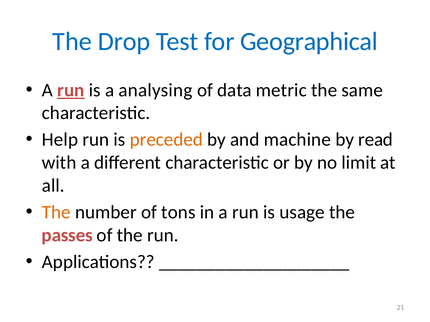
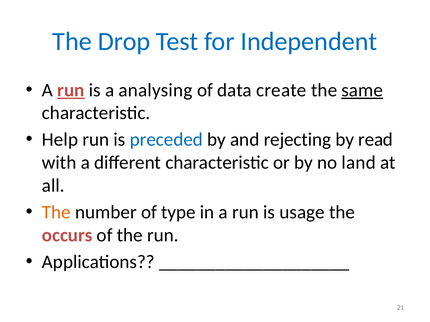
Geographical: Geographical -> Independent (309, 42)
metric: metric -> create (281, 90)
same underline: none -> present (362, 90)
preceded colour: orange -> blue (166, 140)
machine: machine -> rejecting (297, 140)
limit: limit -> land (359, 163)
tons: tons -> type (178, 213)
passes: passes -> occurs (67, 235)
